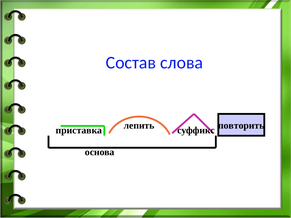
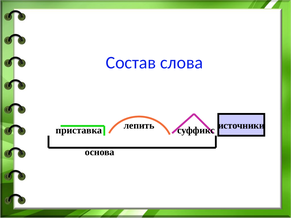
повторить: повторить -> источники (241, 126)
